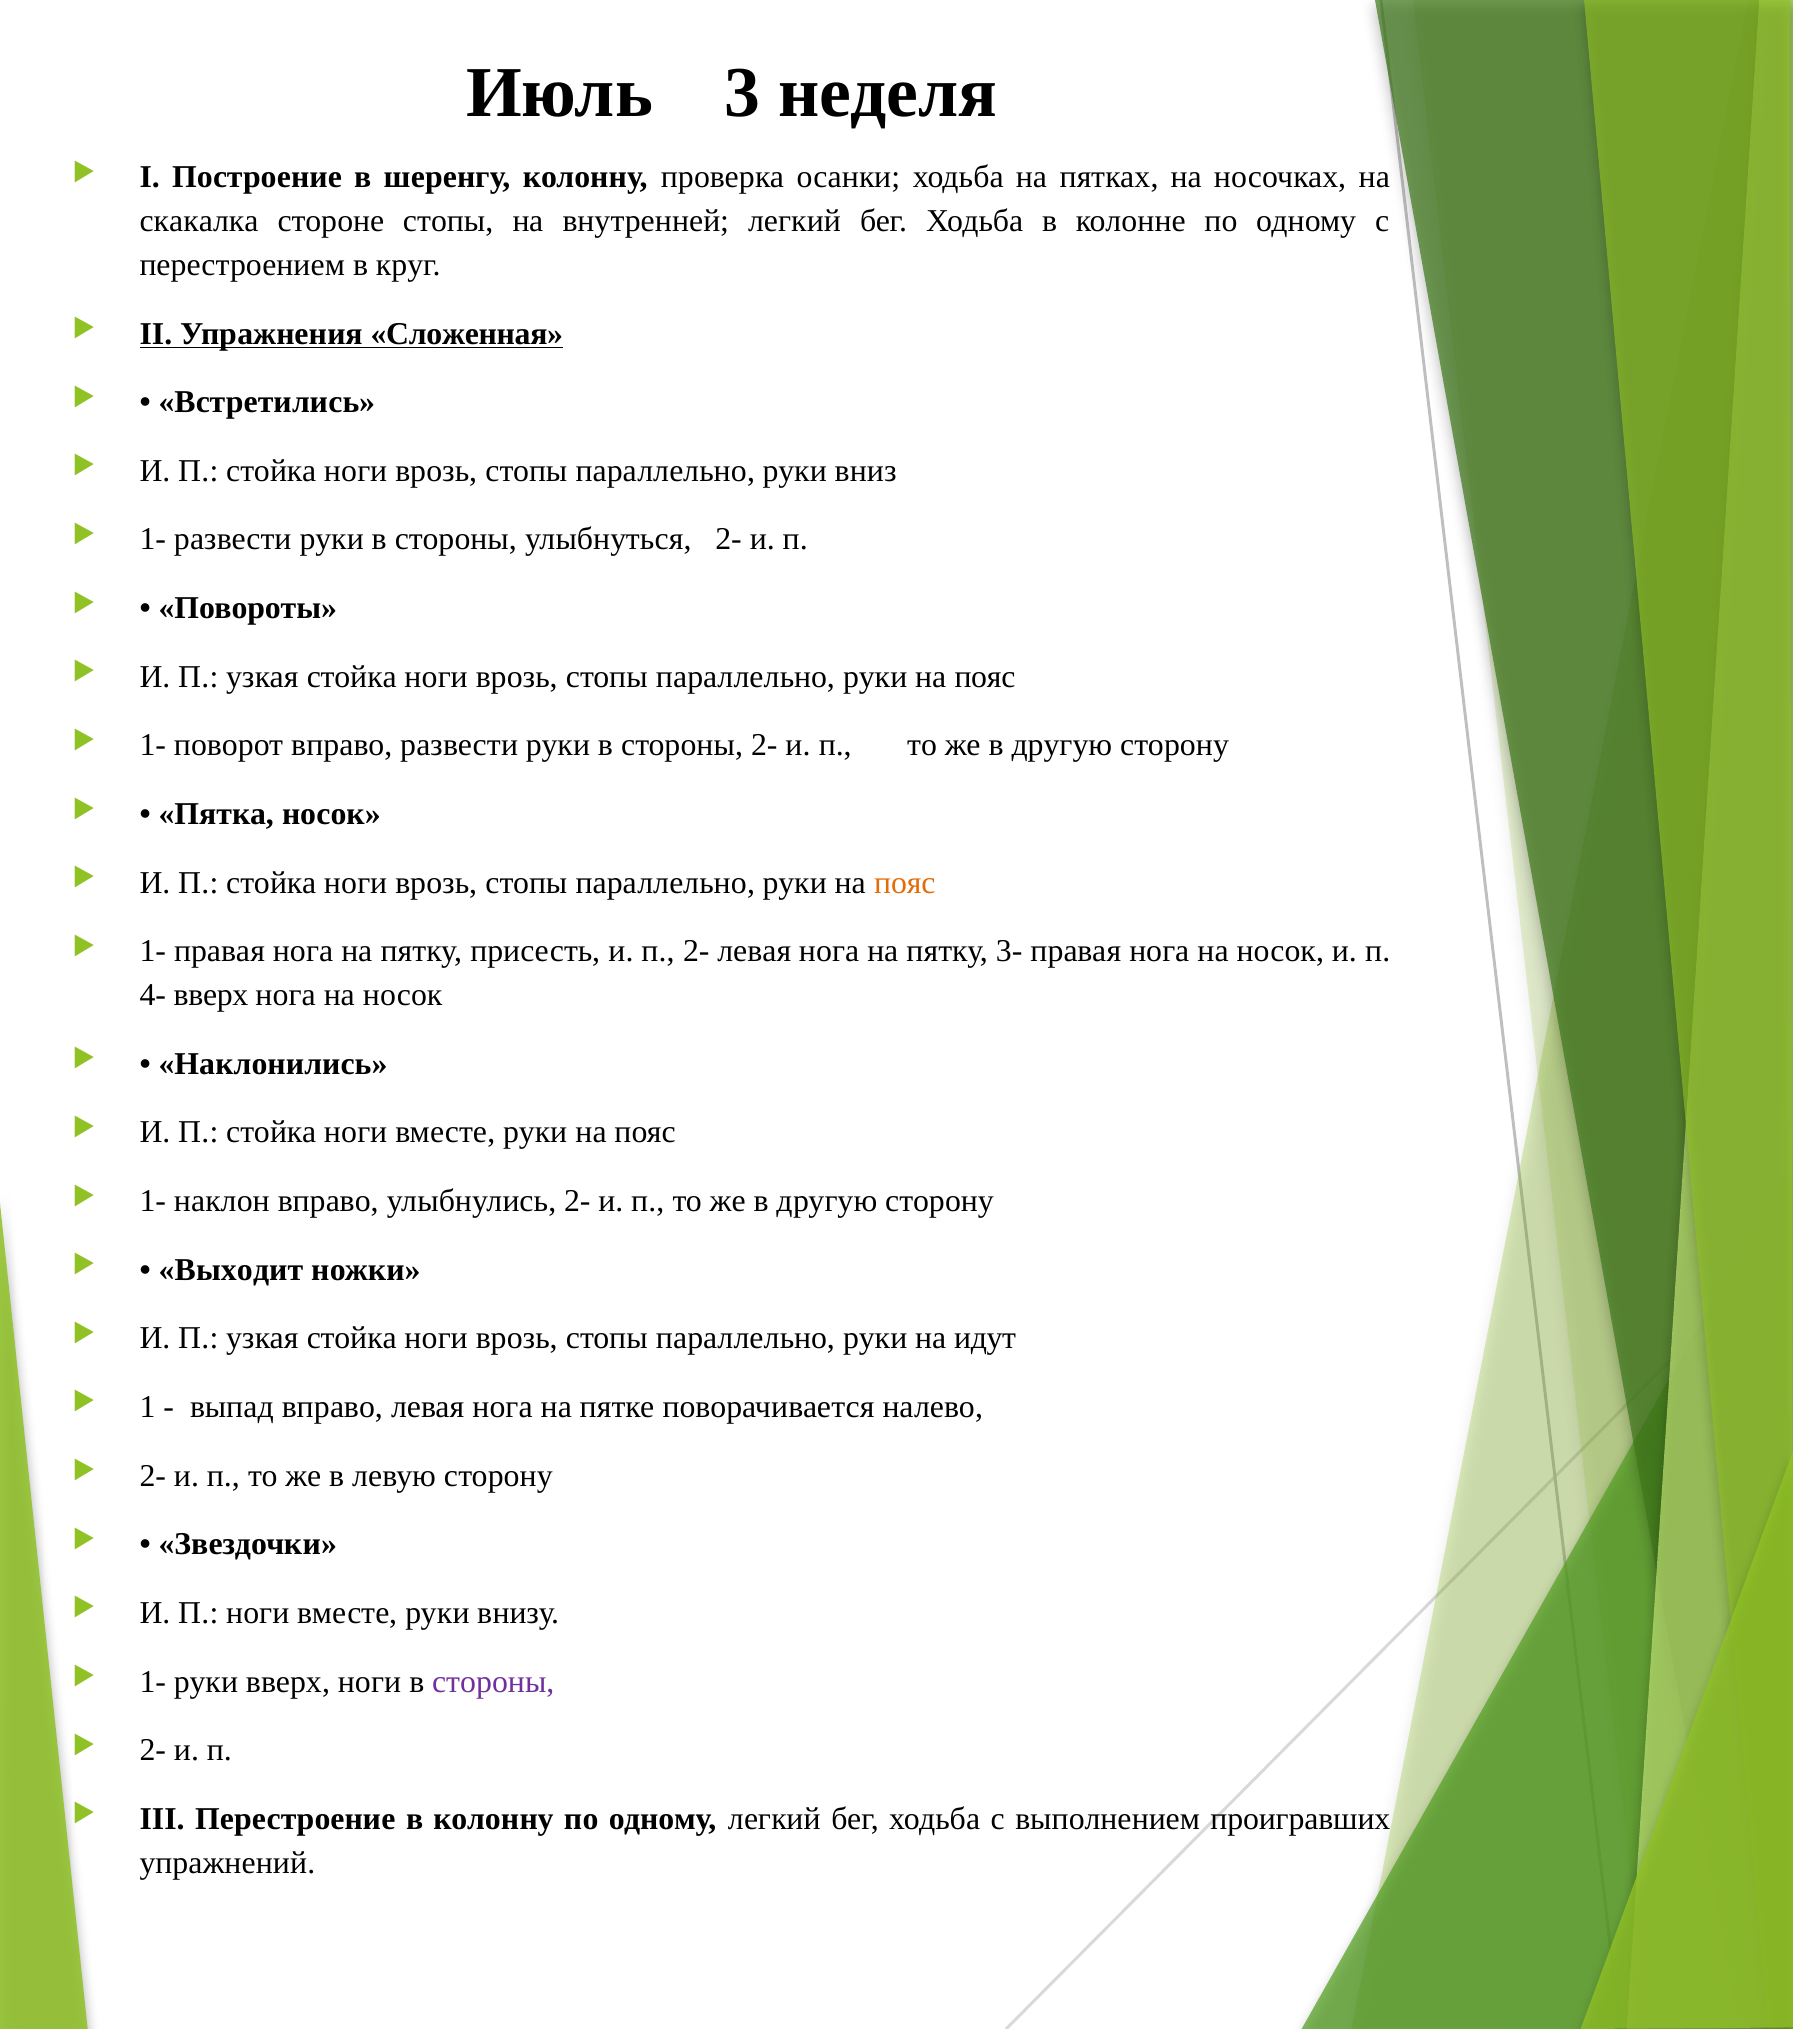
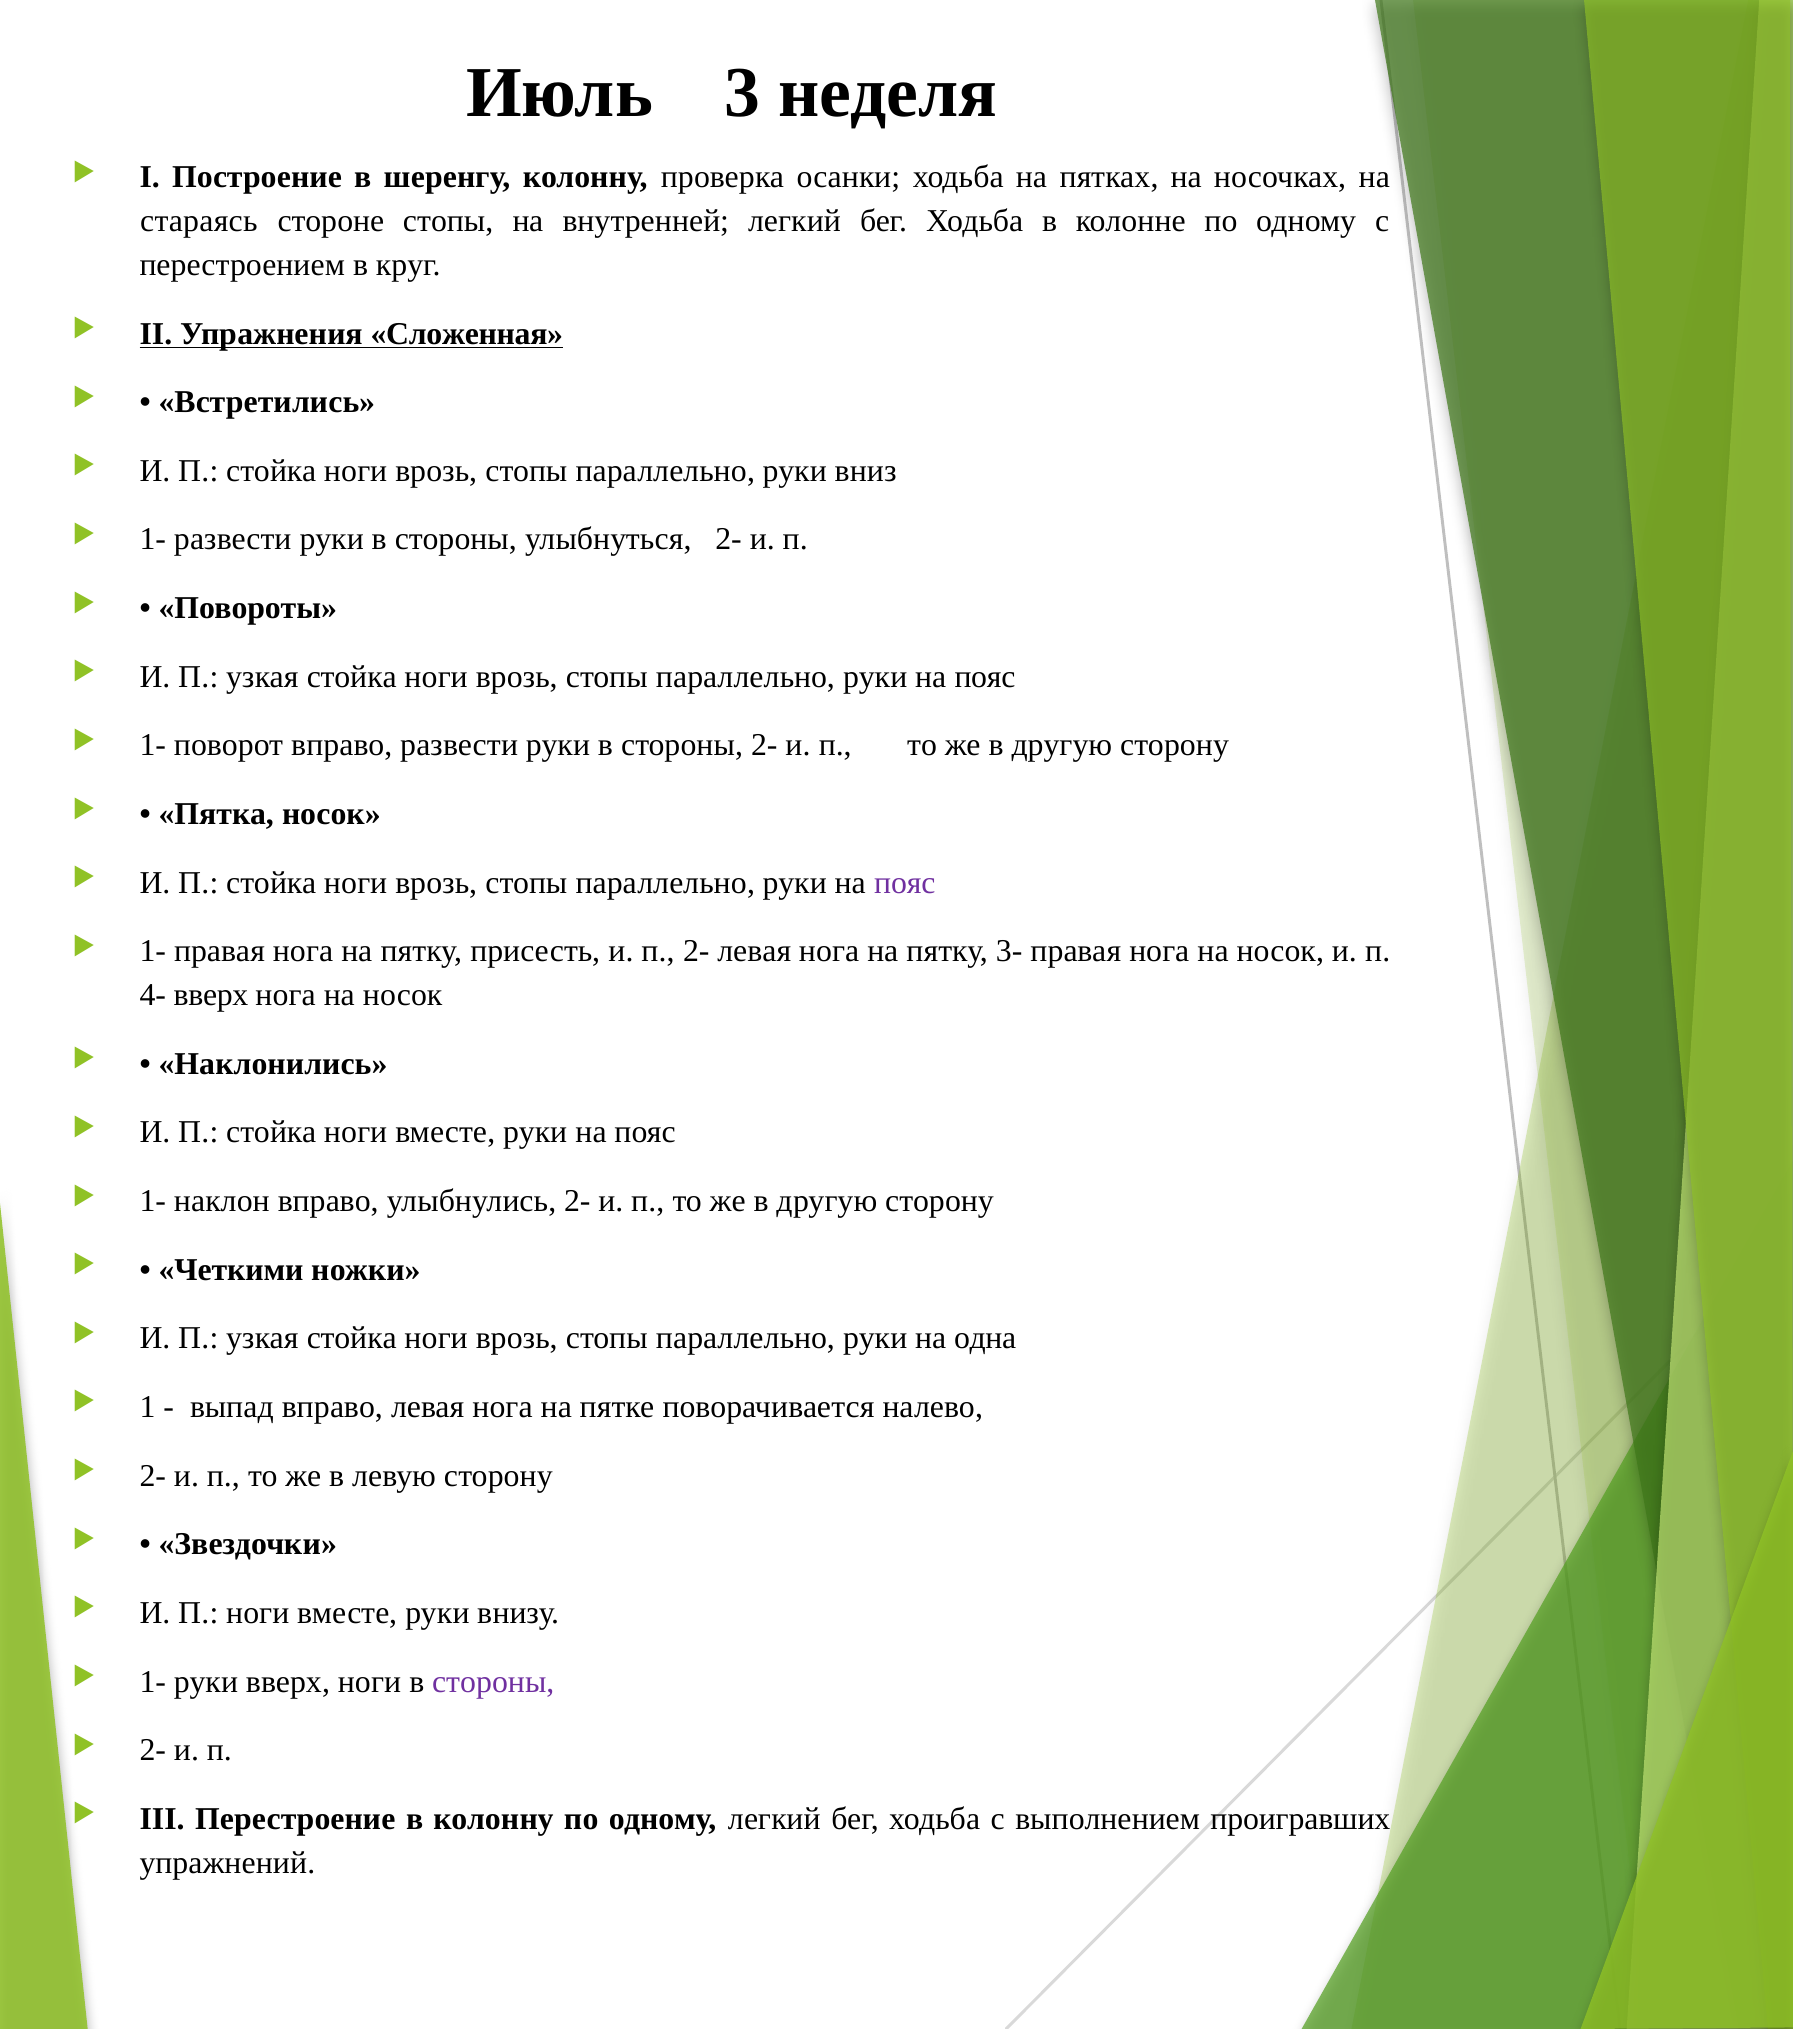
скакалка: скакалка -> стараясь (199, 221)
пояс colour: orange -> purple (905, 883)
Выходит: Выходит -> Четкими (231, 1270)
идут: идут -> одна (985, 1339)
